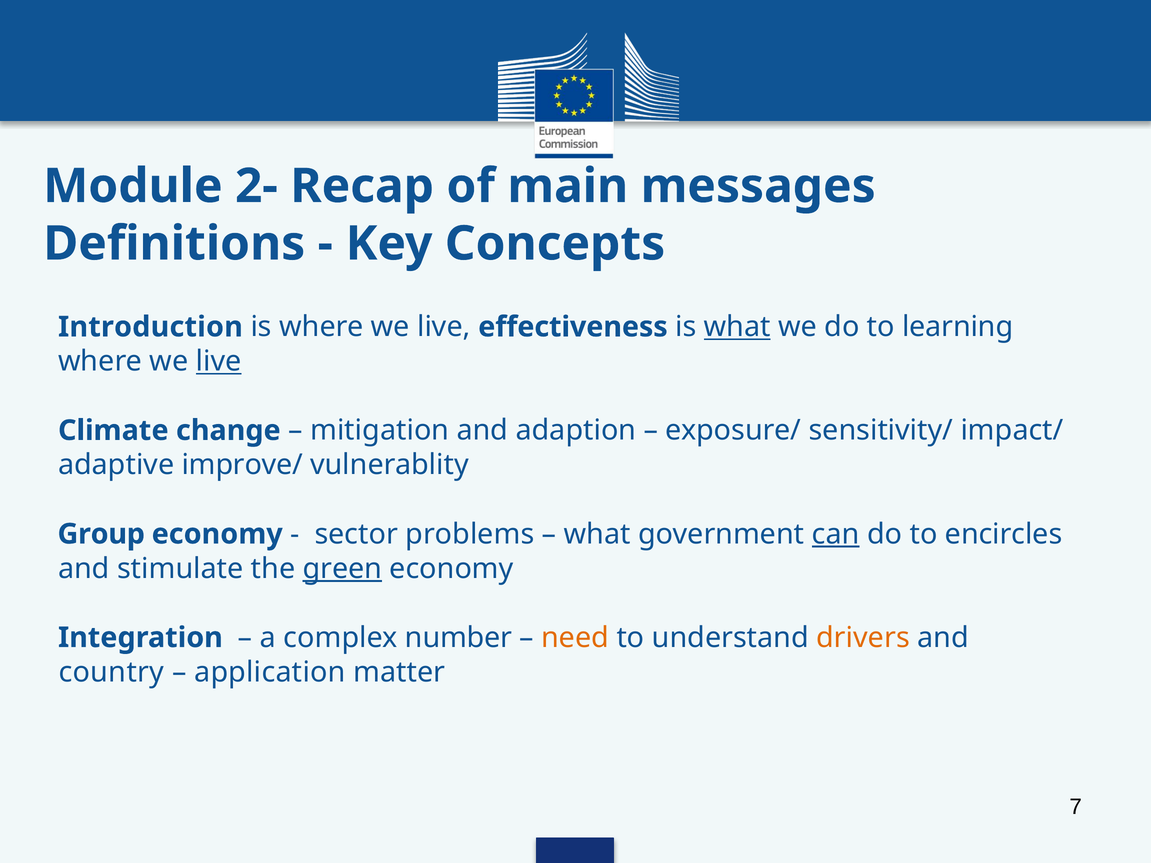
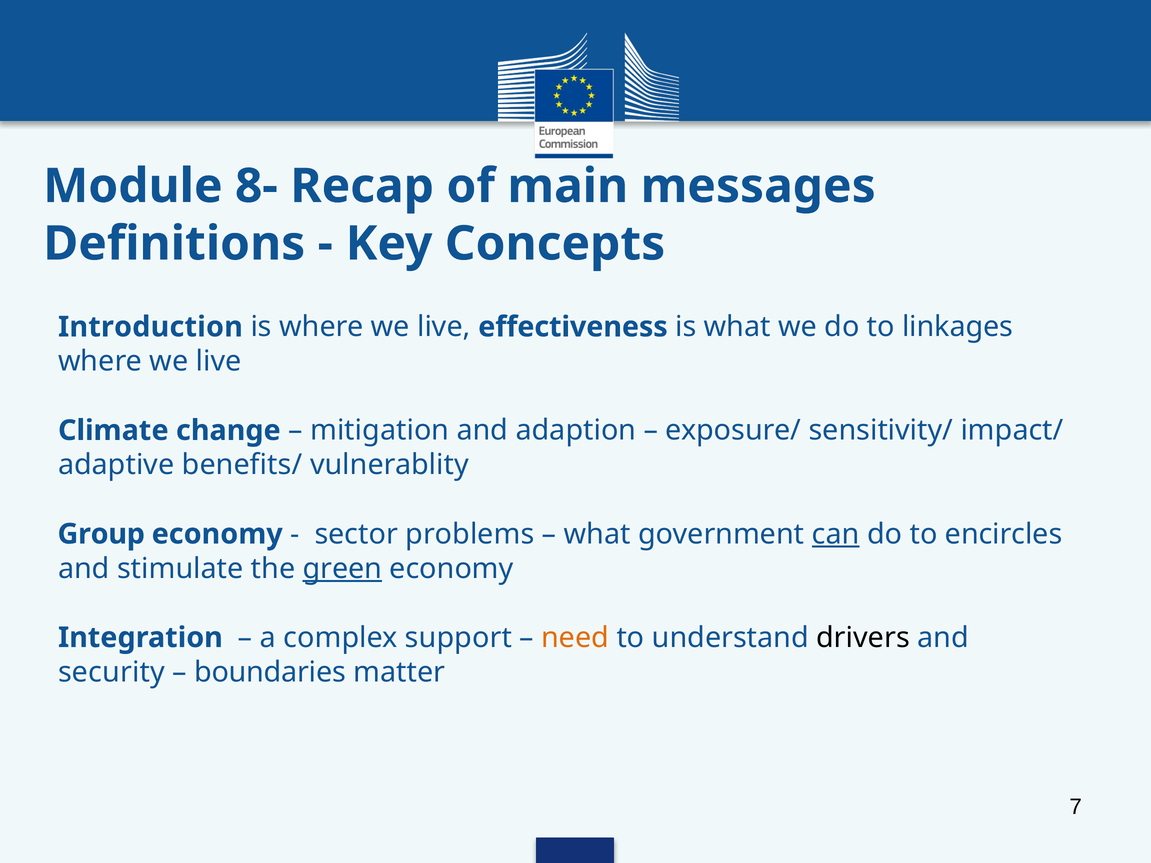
2-: 2- -> 8- (256, 186)
what underline: present -> none (737, 327)
learning: learning -> linkages (958, 327)
live underline: present -> none (219, 362)
improve/: improve/ -> benefits/ (242, 465)
number: number -> support (458, 638)
drivers colour: orange -> black (863, 638)
country: country -> security (111, 672)
application: application -> boundaries (270, 672)
